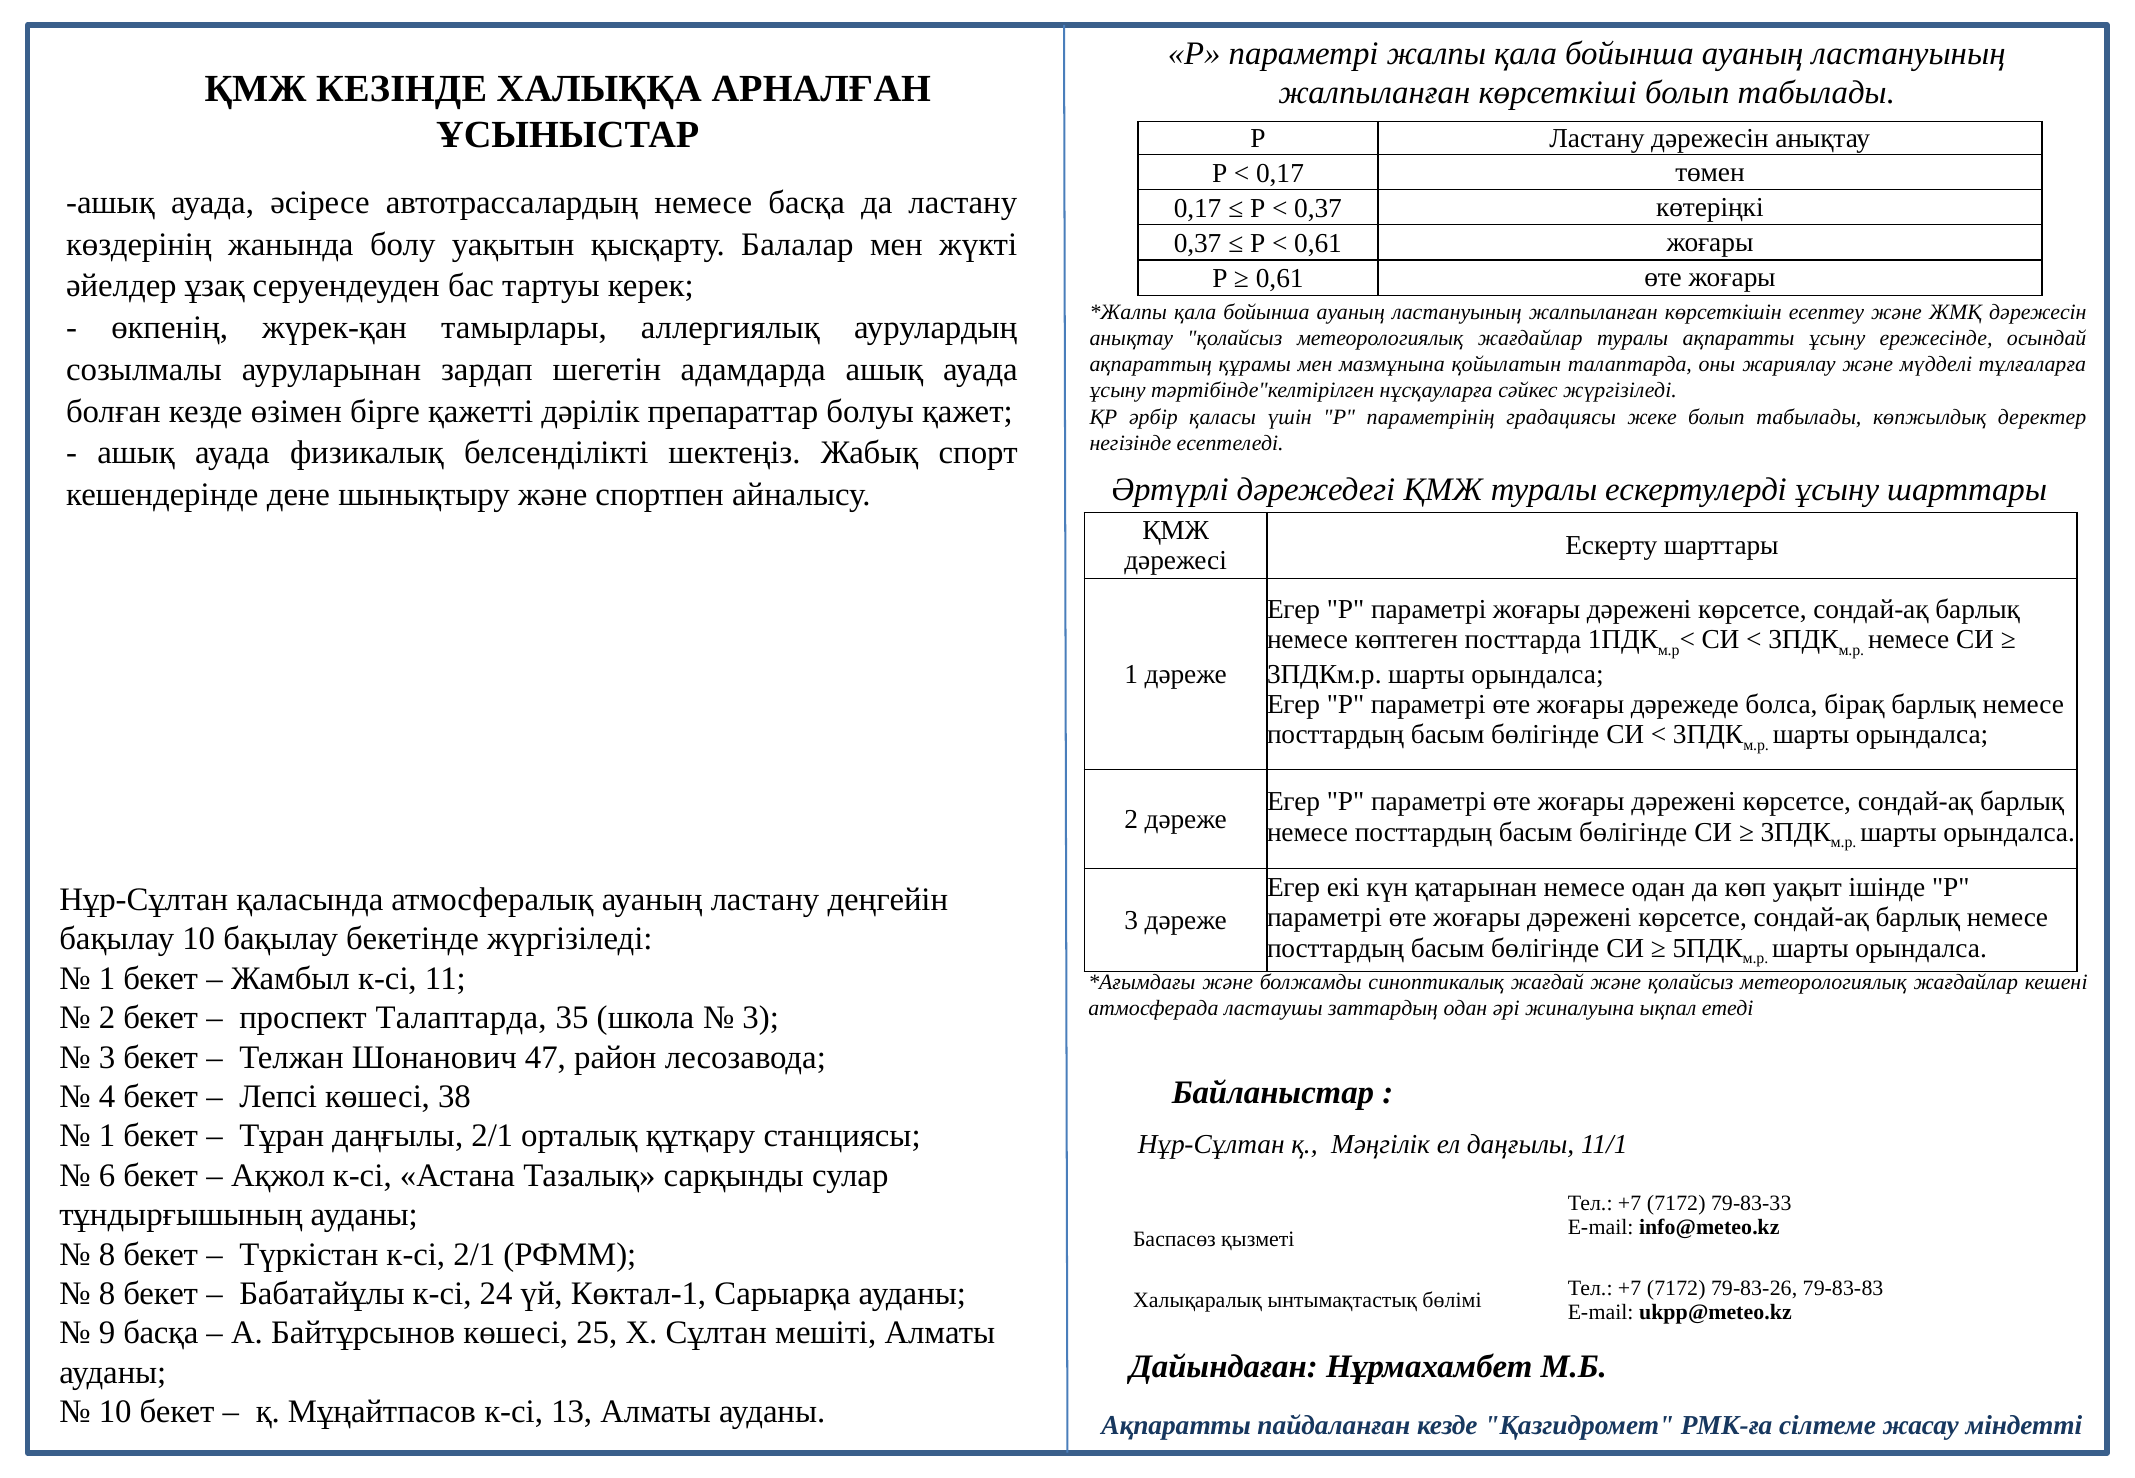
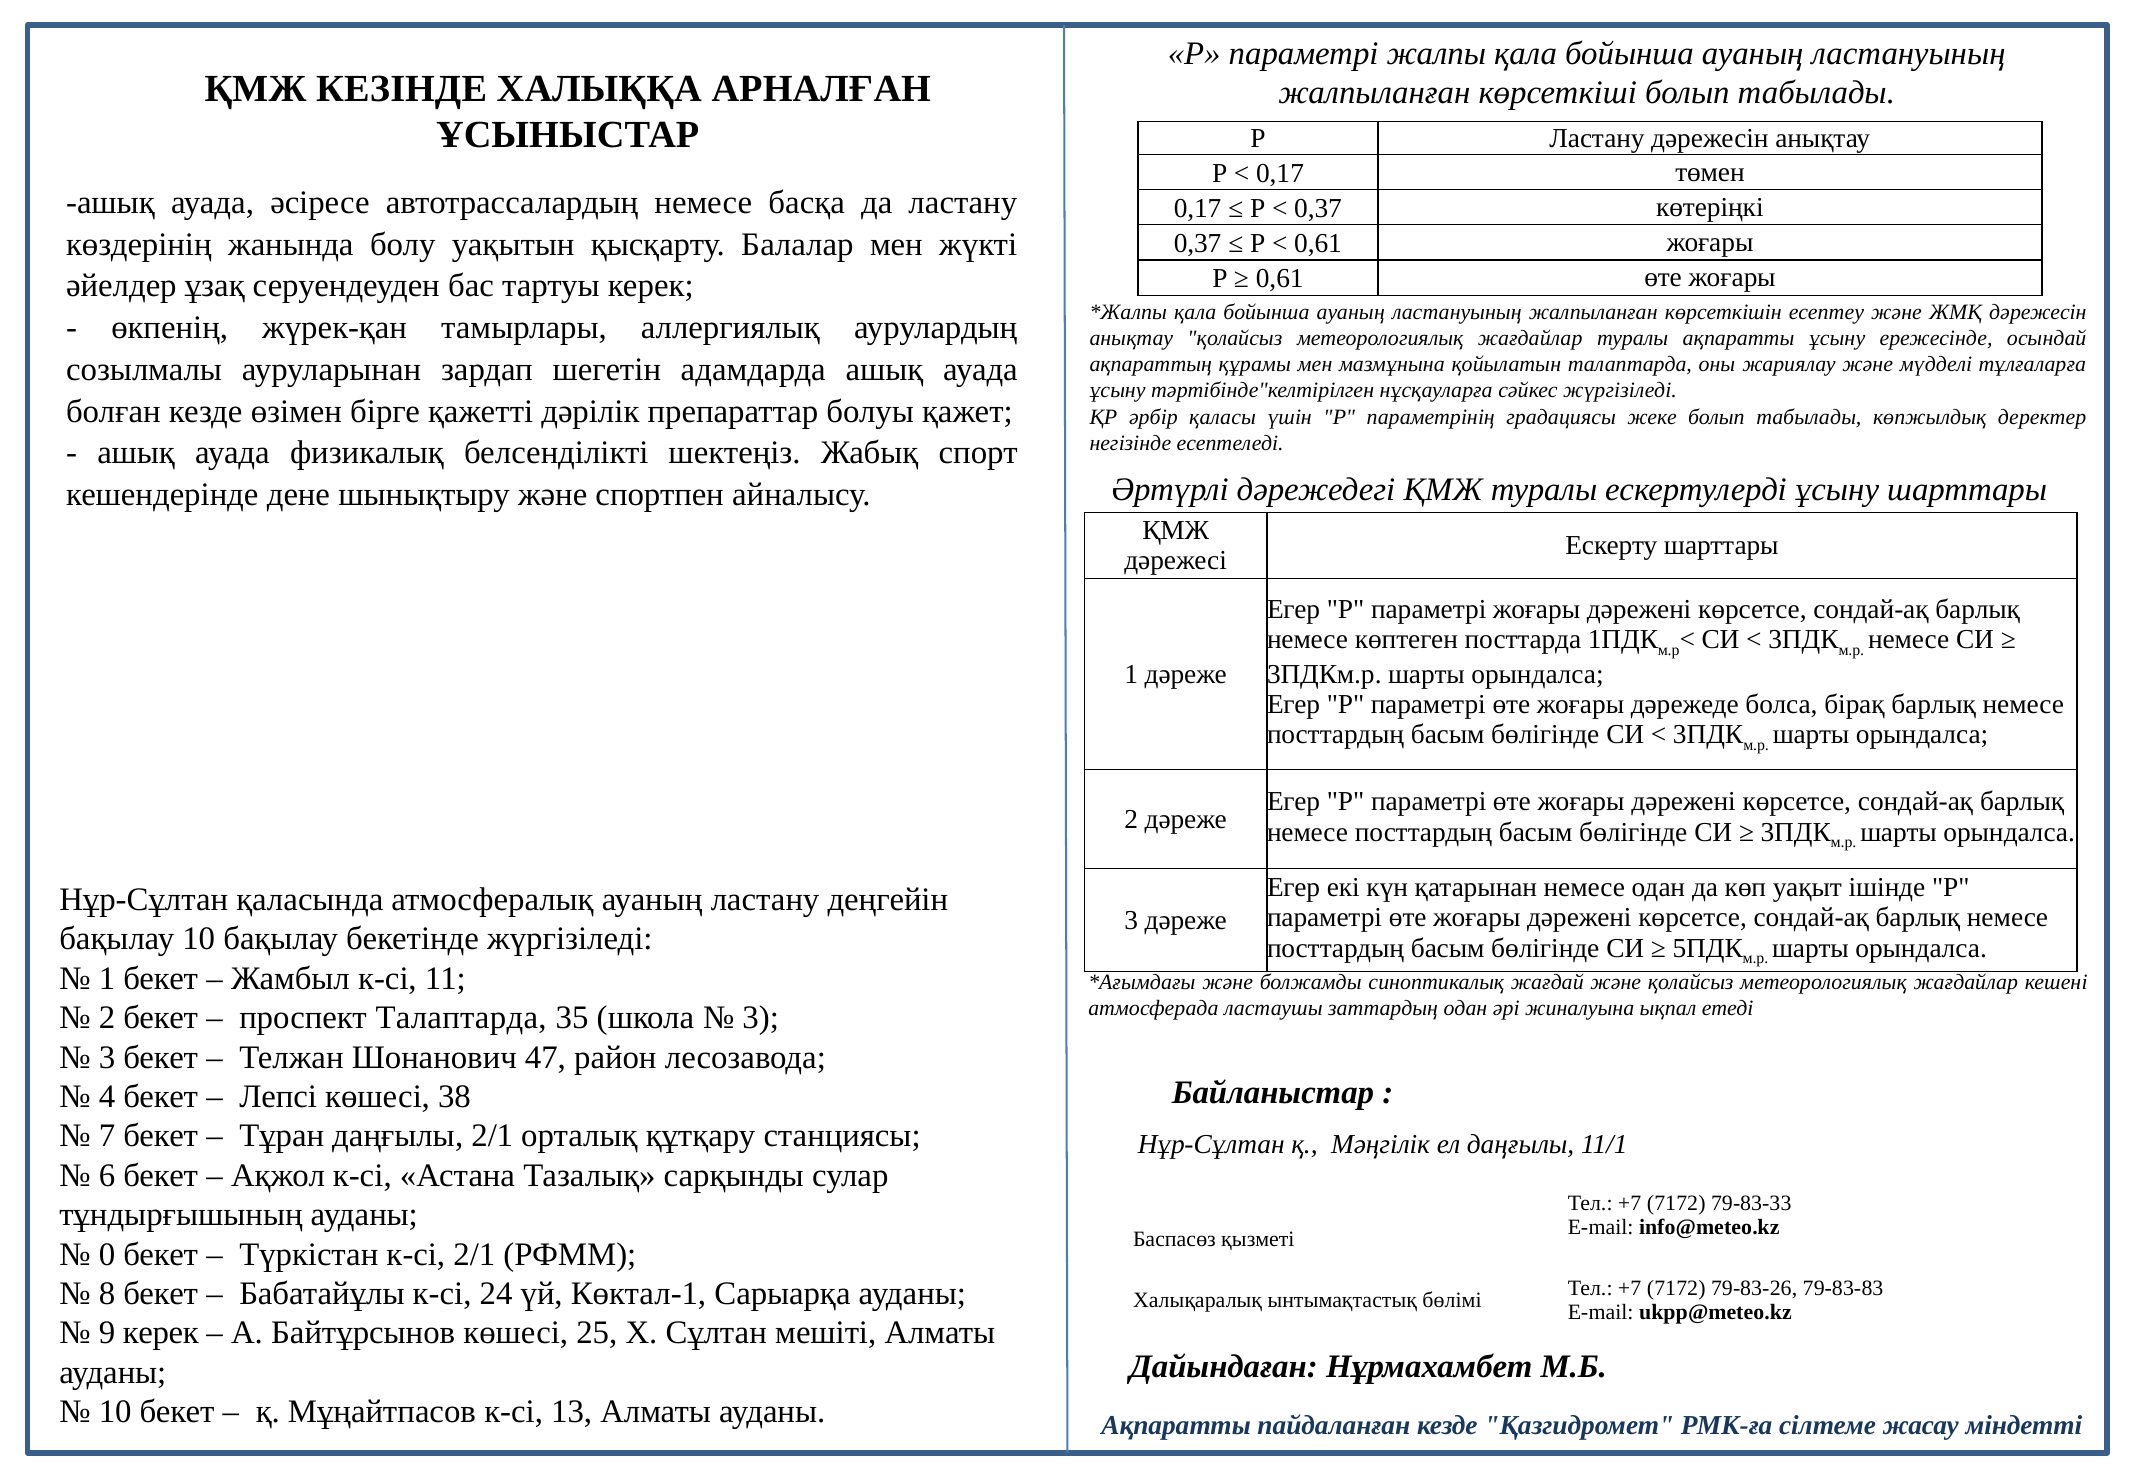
1: 1 -> 7 (107, 1136)
8: 8 -> 0 (107, 1254)
9 басқа: басқа -> керек (161, 1333)
